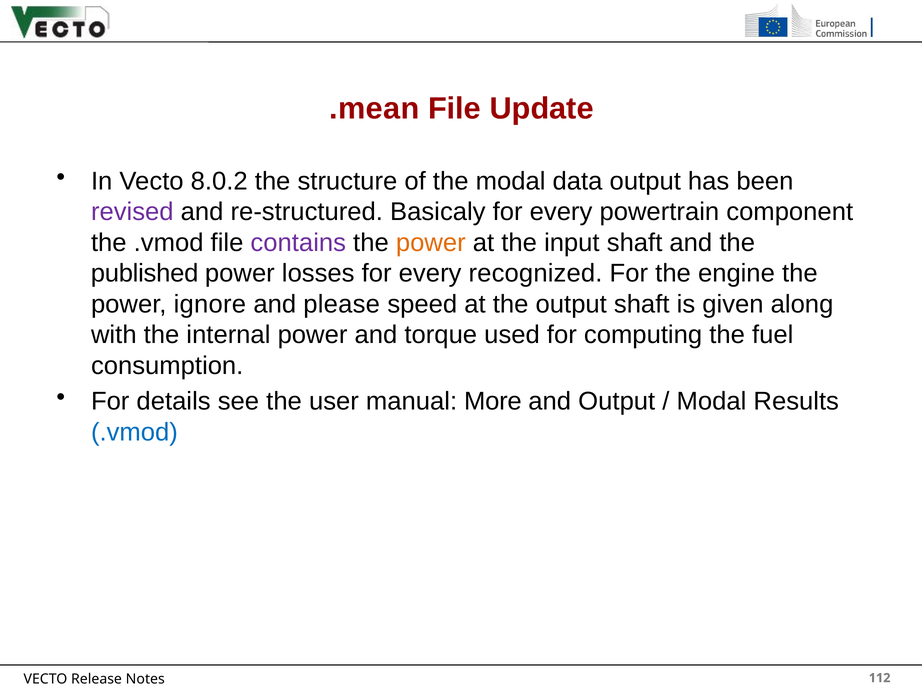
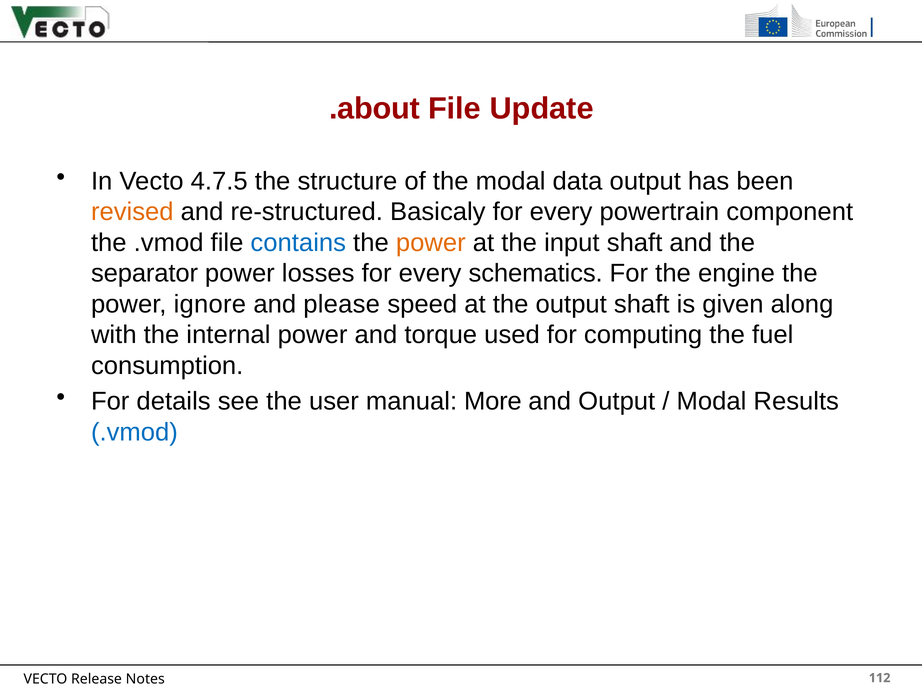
.mean: .mean -> .about (375, 108)
8.0.2: 8.0.2 -> 4.7.5 (219, 181)
revised colour: purple -> orange (132, 212)
contains colour: purple -> blue (298, 243)
published: published -> separator (145, 274)
recognized: recognized -> schematics (536, 274)
